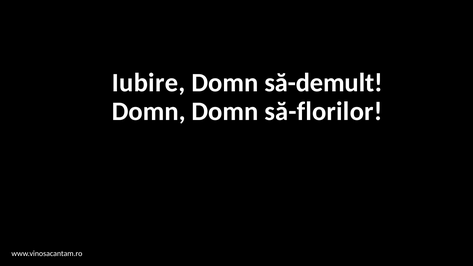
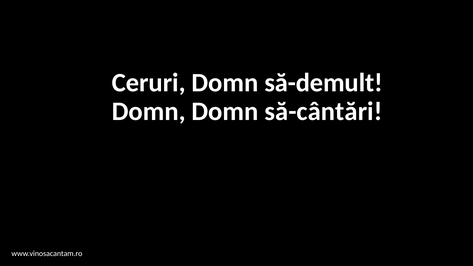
Iubire: Iubire -> Ceruri (149, 83)
să-florilor: să-florilor -> să-cântări (324, 111)
